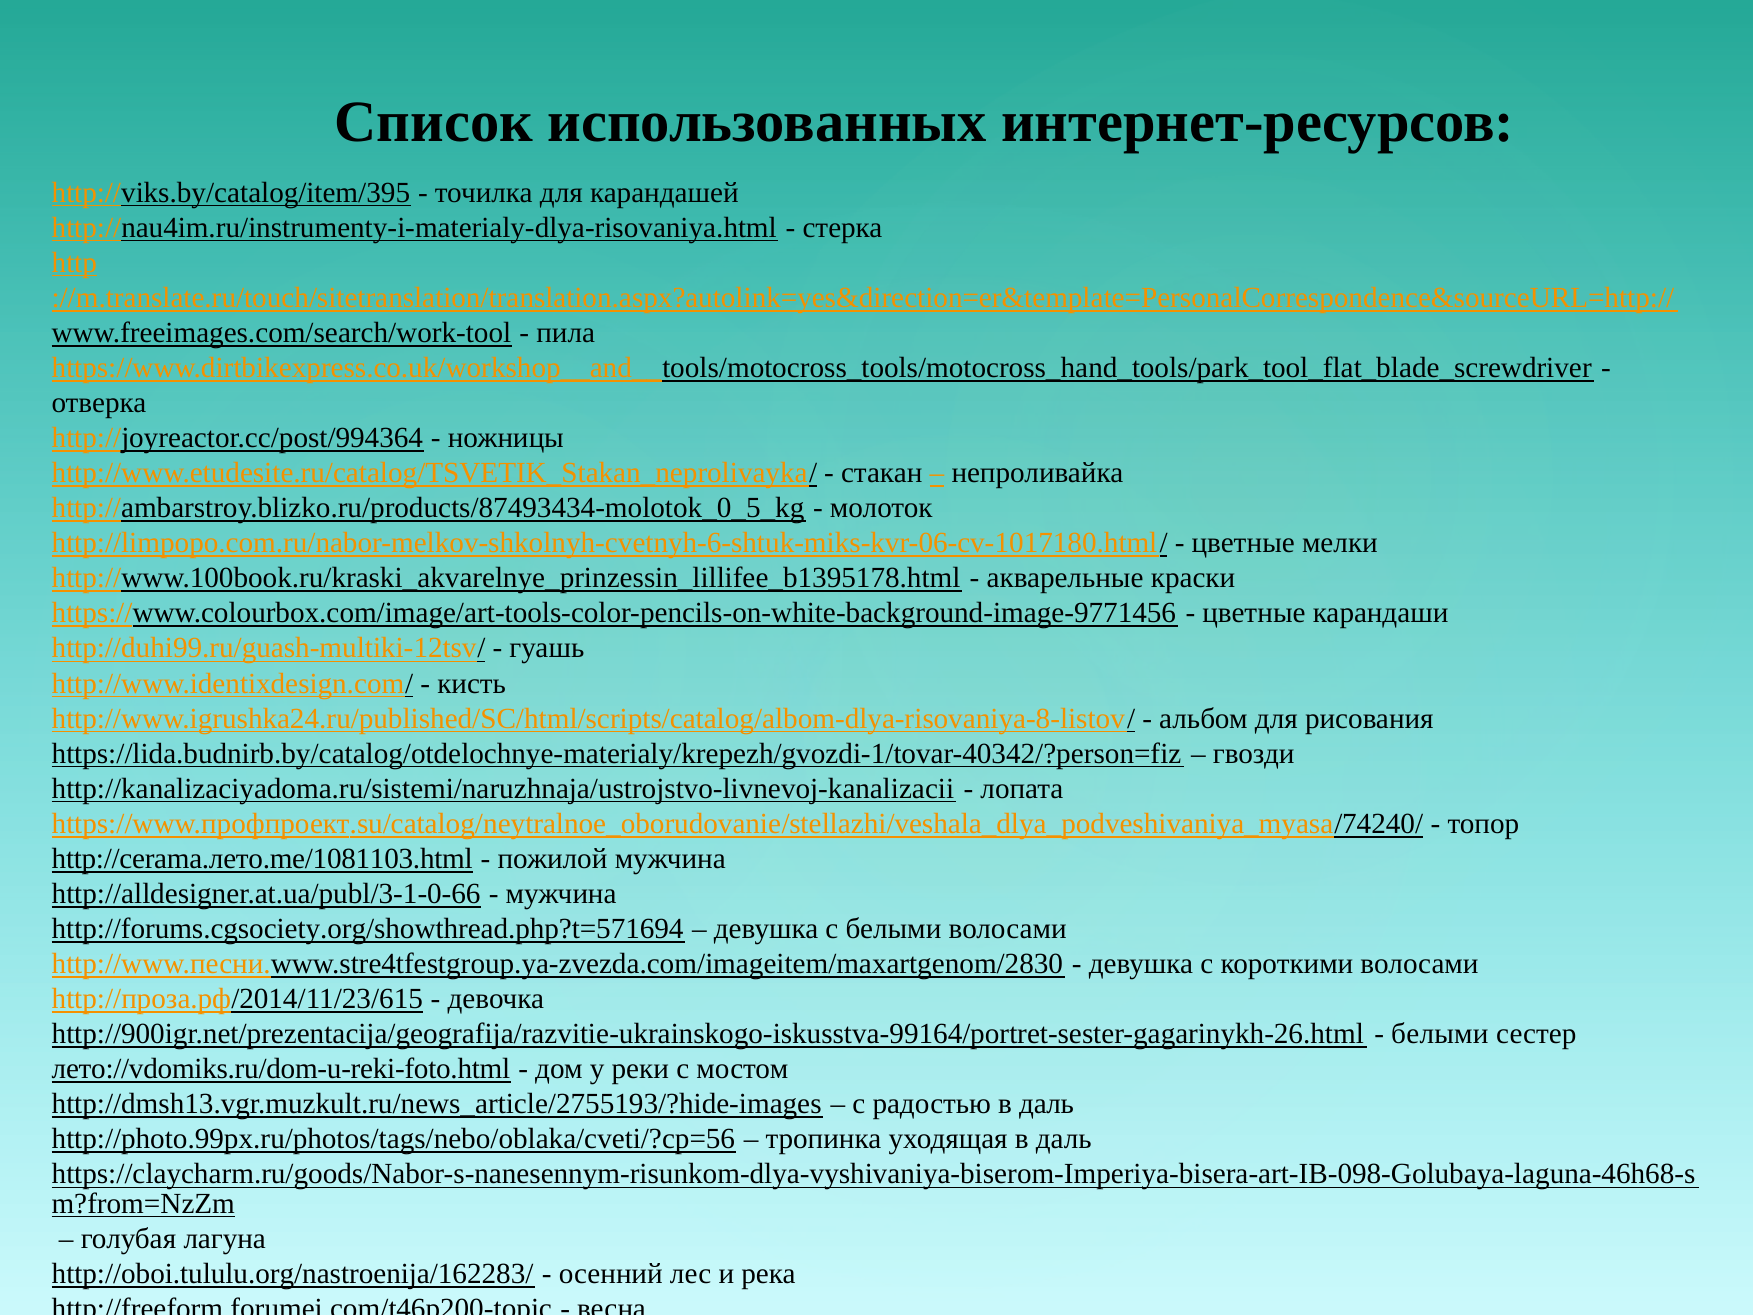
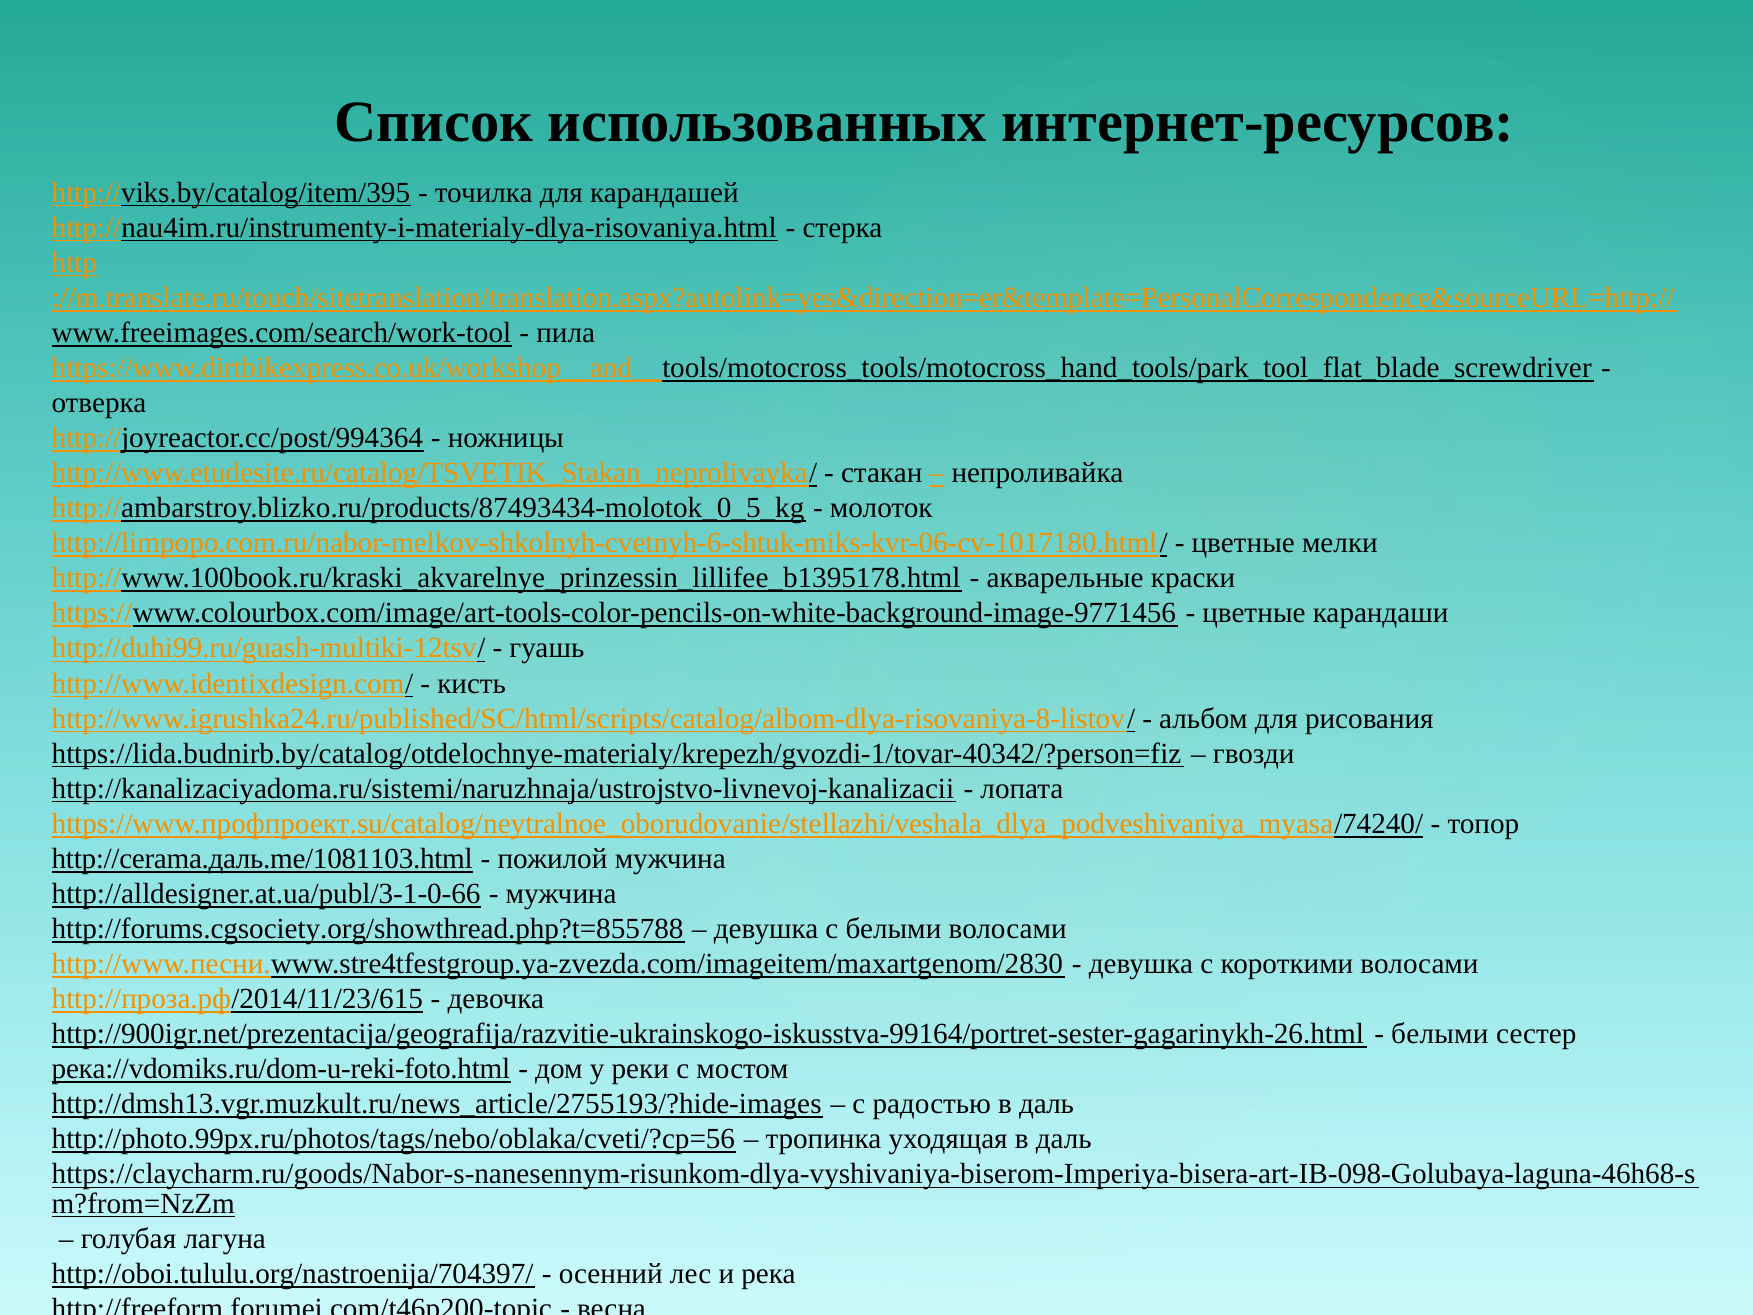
http://cerama.лето.me/1081103.html: http://cerama.лето.me/1081103.html -> http://cerama.даль.me/1081103.html (262, 859)
http://forums.cgsociety.org/showthread.php?t=571694: http://forums.cgsociety.org/showthread.php?t=571694 -> http://forums.cgsociety.org/showthread.php?t=855788 (368, 929)
лето://vdomiks.ru/dom-u-reki-foto.html: лето://vdomiks.ru/dom-u-reki-foto.html -> река://vdomiks.ru/dom-u-reki-foto.html (281, 1069)
http://oboi.tululu.org/nastroenija/162283/: http://oboi.tululu.org/nastroenija/162283/ -> http://oboi.tululu.org/nastroenija/704397/ (293, 1273)
